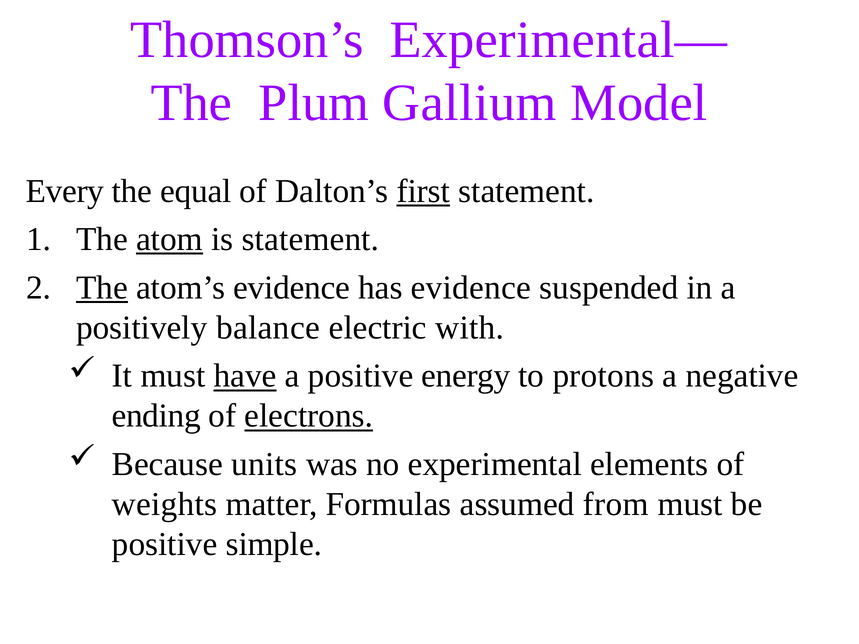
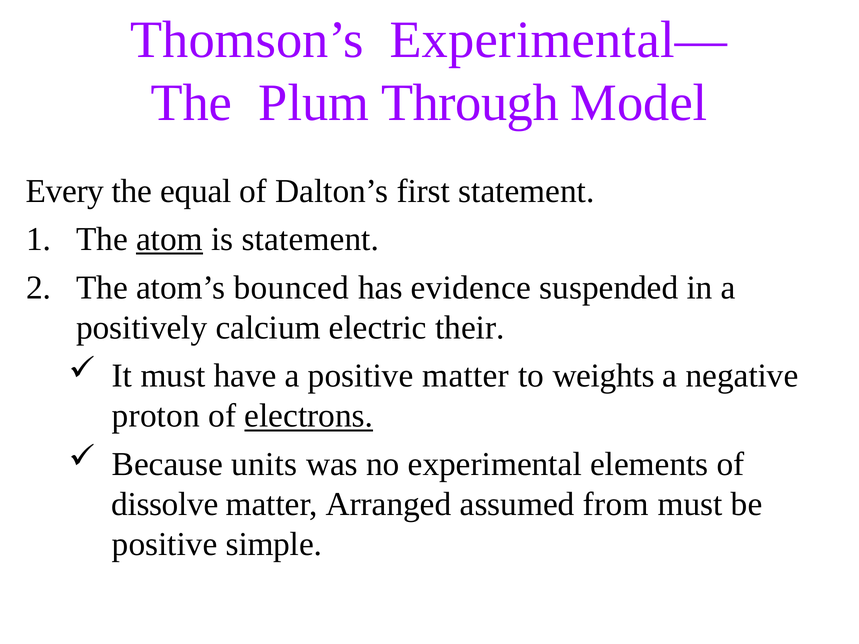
Gallium: Gallium -> Through (470, 103)
first underline: present -> none (423, 191)
The underline: present -> none (102, 288)
atom’s evidence: evidence -> bounced (291, 288)
balance: balance -> calcium (268, 328)
with: with -> their (470, 328)
have underline: present -> none (245, 376)
positive energy: energy -> matter (466, 376)
protons: protons -> weights (604, 376)
ending: ending -> proton (156, 416)
weights: weights -> dissolve (165, 504)
Formulas: Formulas -> Arranged (388, 504)
